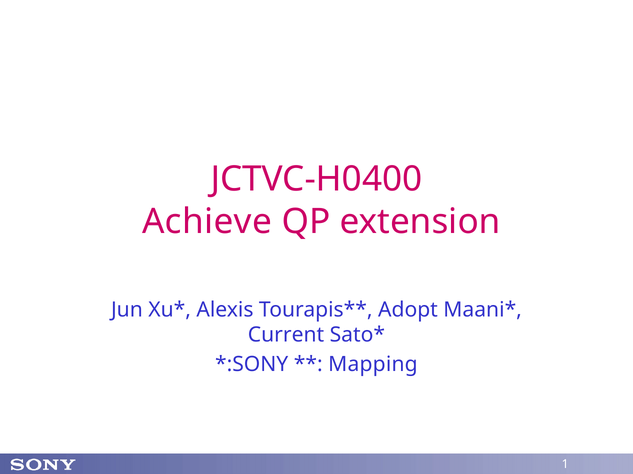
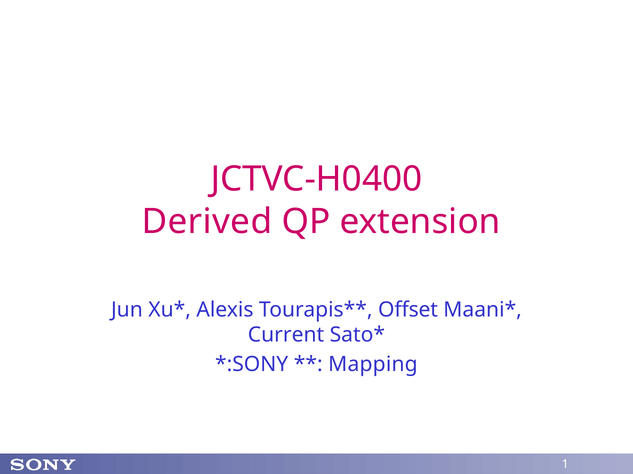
Achieve: Achieve -> Derived (207, 222)
Adopt: Adopt -> Offset (408, 310)
